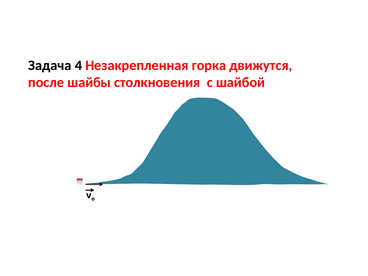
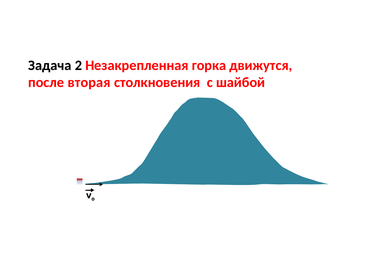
4: 4 -> 2 (78, 65)
шайбы: шайбы -> вторая (89, 83)
